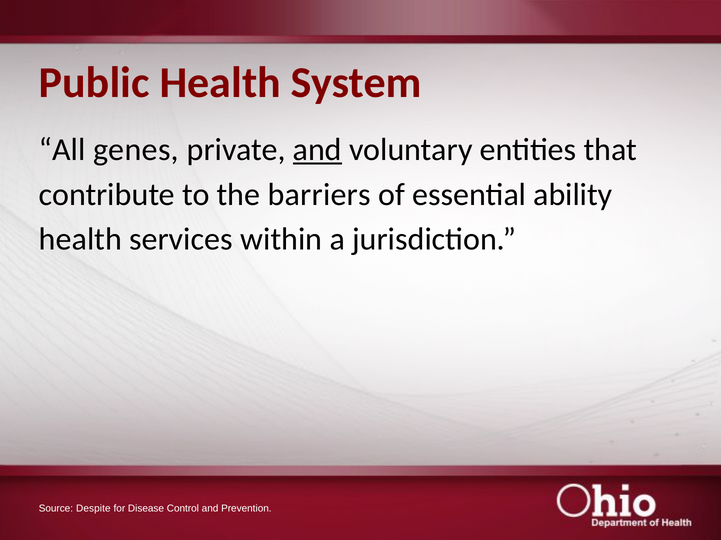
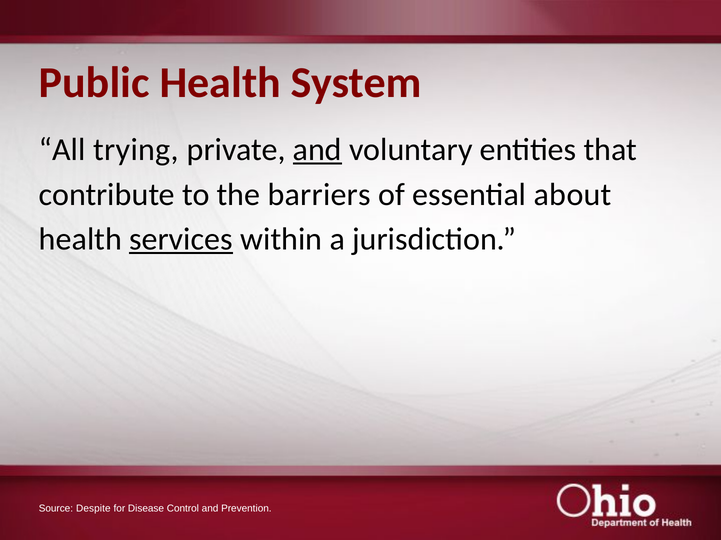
genes: genes -> trying (136, 150)
ability: ability -> about (573, 195)
services underline: none -> present (181, 240)
